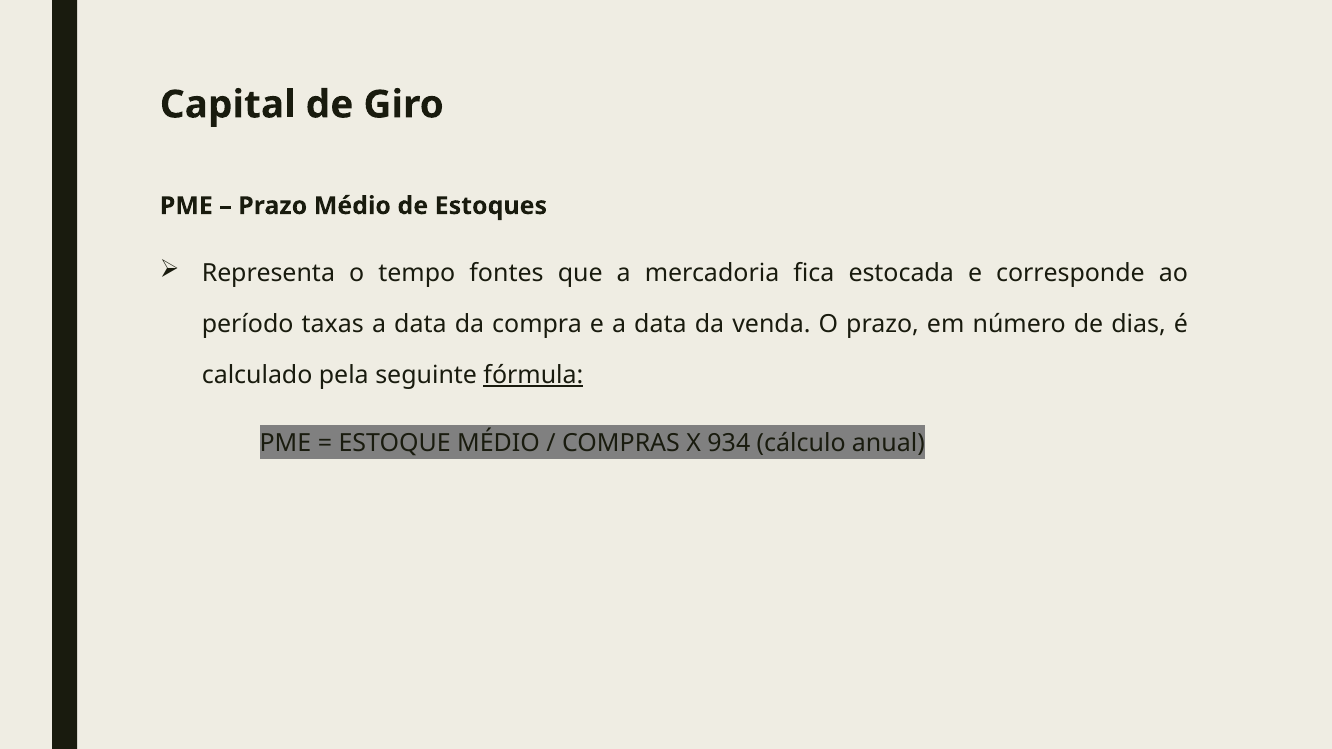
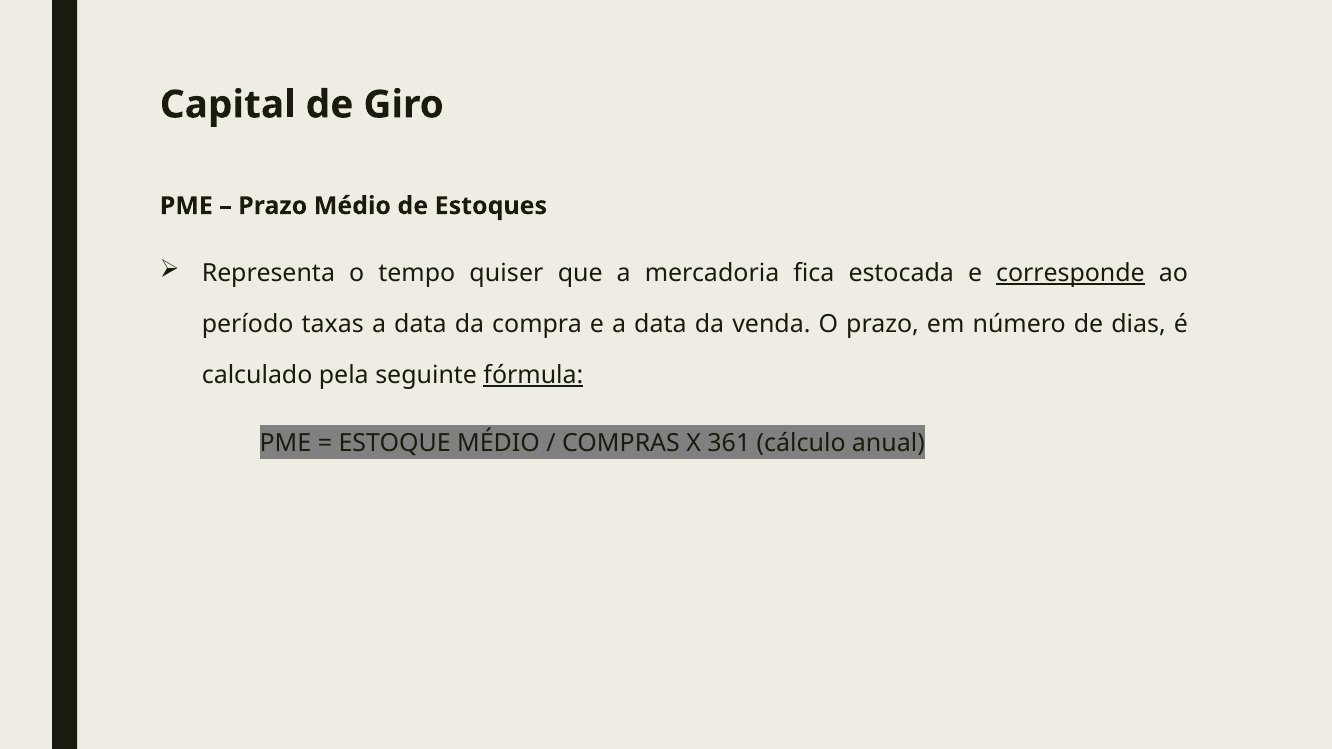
fontes: fontes -> quiser (506, 274)
corresponde underline: none -> present (1070, 274)
934: 934 -> 361 (729, 443)
